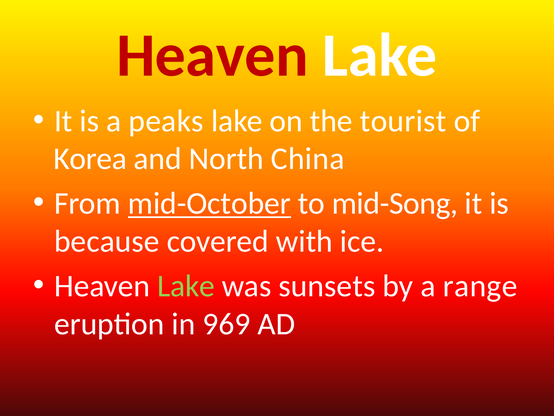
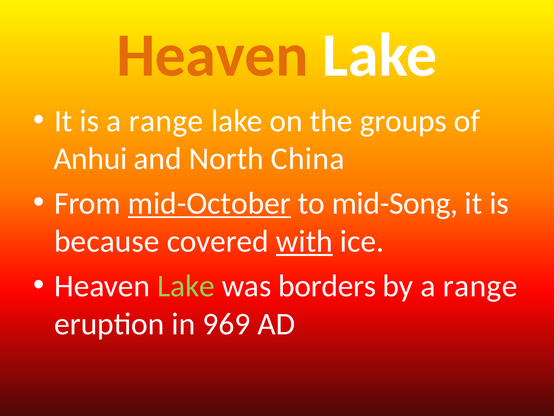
Heaven colour: red -> orange (212, 56)
is a peaks: peaks -> range (166, 121)
tourist: tourist -> groups (403, 121)
Korea: Korea -> Anhui (90, 159)
with underline: none -> present (304, 241)
sunsets: sunsets -> borders (327, 286)
